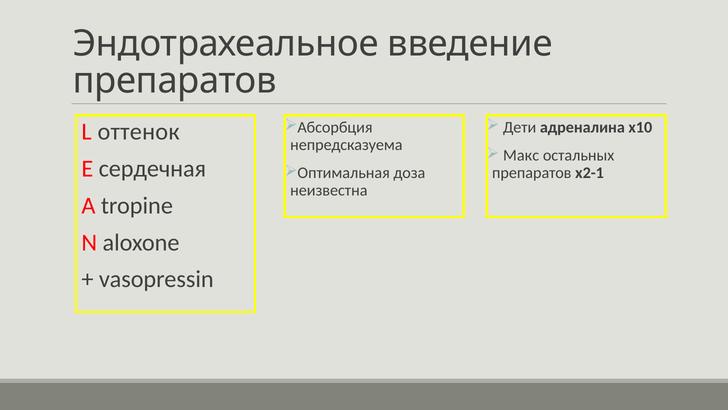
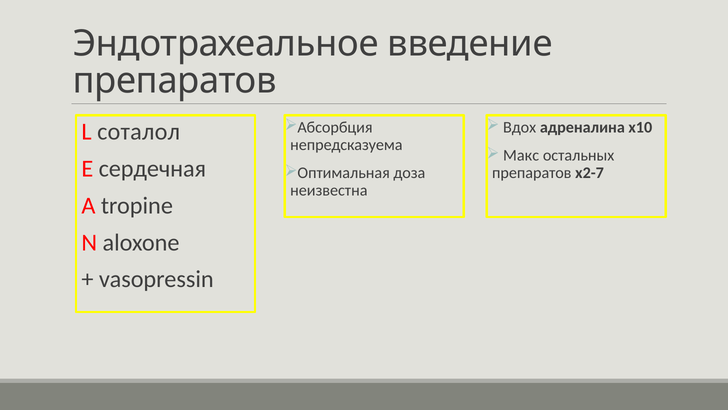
Дети: Дети -> Вдох (520, 127)
оттенок: оттенок -> соталол (139, 132)
х2-1: х2-1 -> х2-7 (590, 173)
